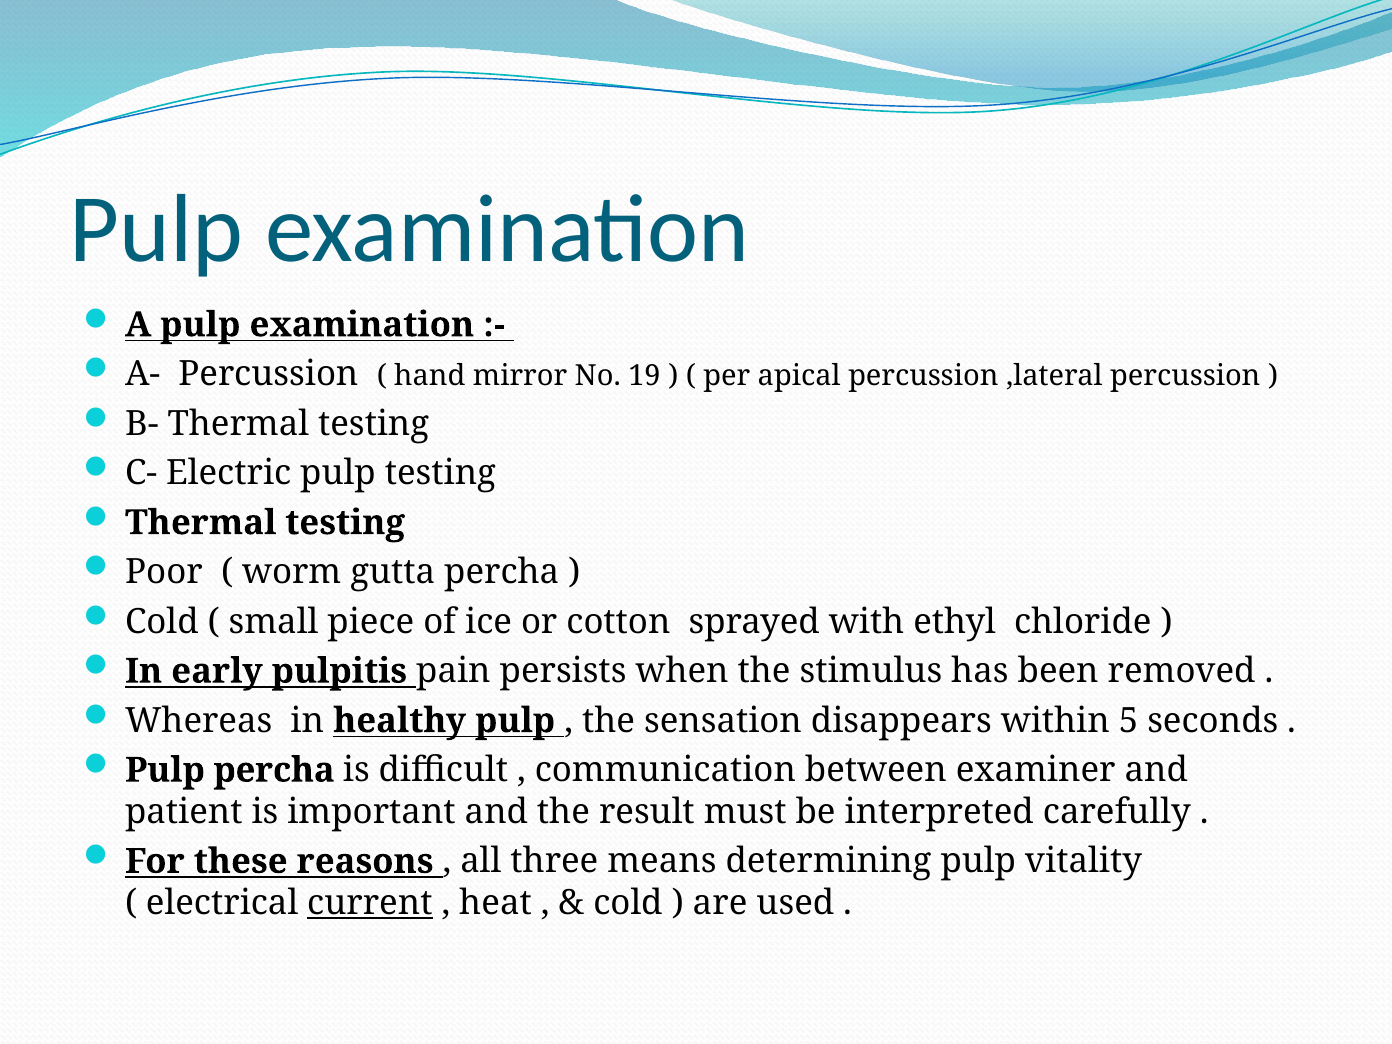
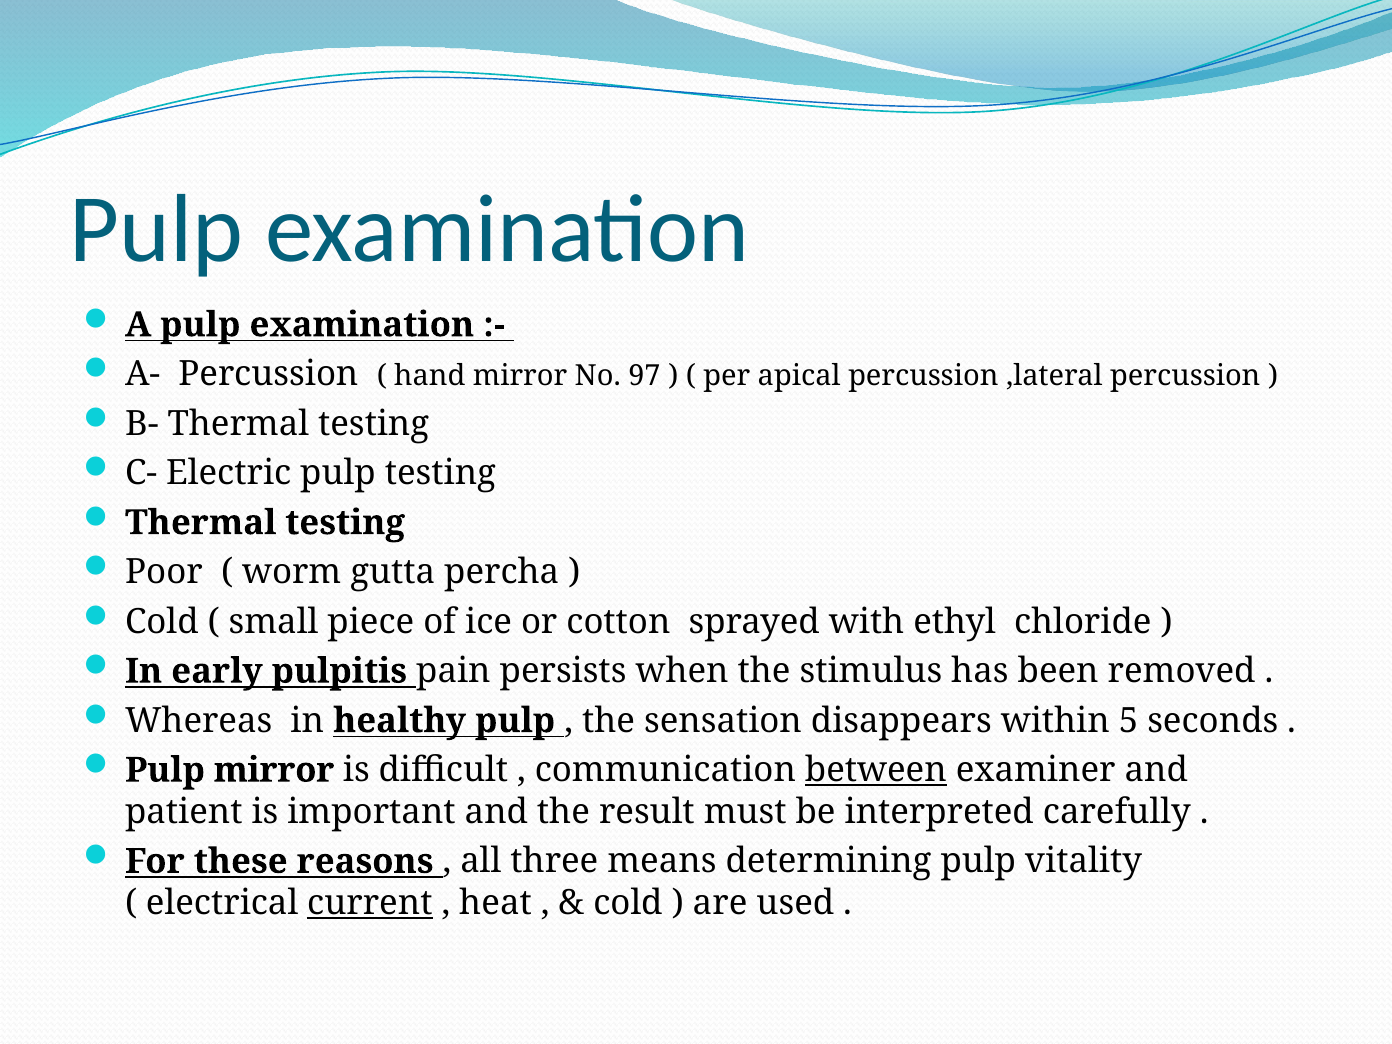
19: 19 -> 97 (645, 376)
Pulp percha: percha -> mirror (274, 770)
between underline: none -> present (876, 770)
